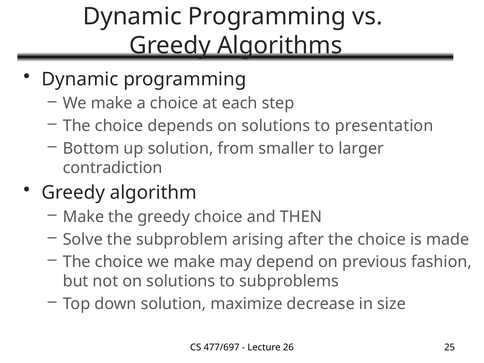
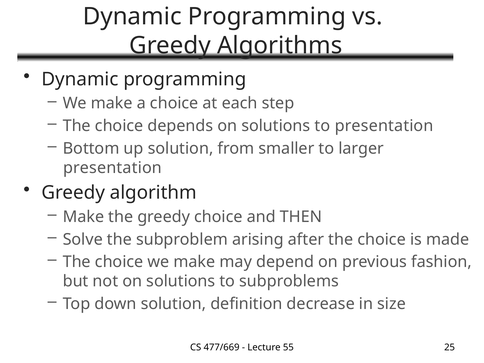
contradiction: contradiction -> presentation (112, 168)
maximize: maximize -> definition (246, 304)
477/697: 477/697 -> 477/669 (222, 347)
26: 26 -> 55 (288, 347)
